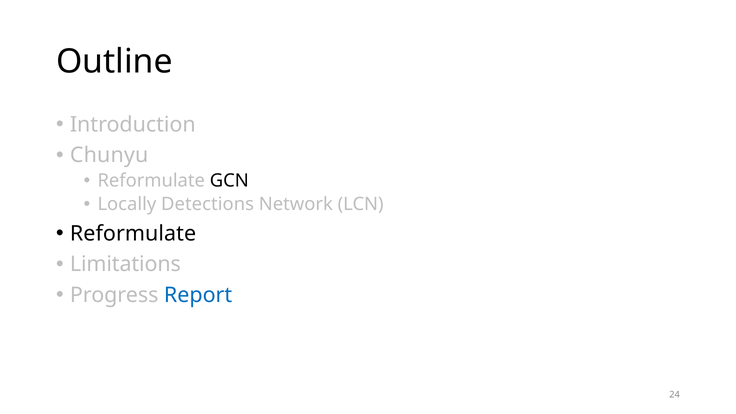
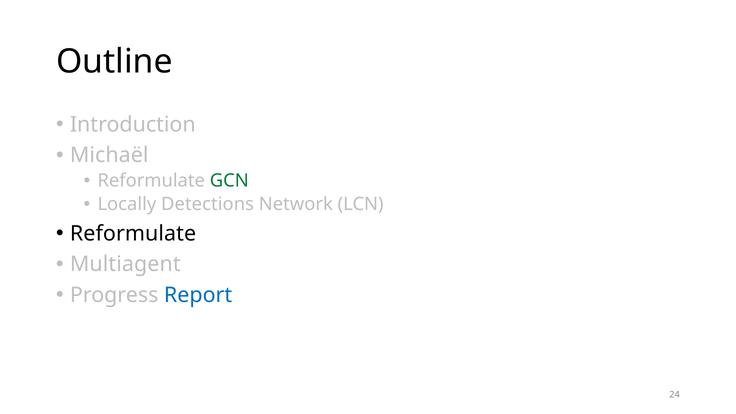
Chunyu: Chunyu -> Michaël (109, 155)
GCN colour: black -> green (229, 181)
Limitations: Limitations -> Multiagent (125, 264)
